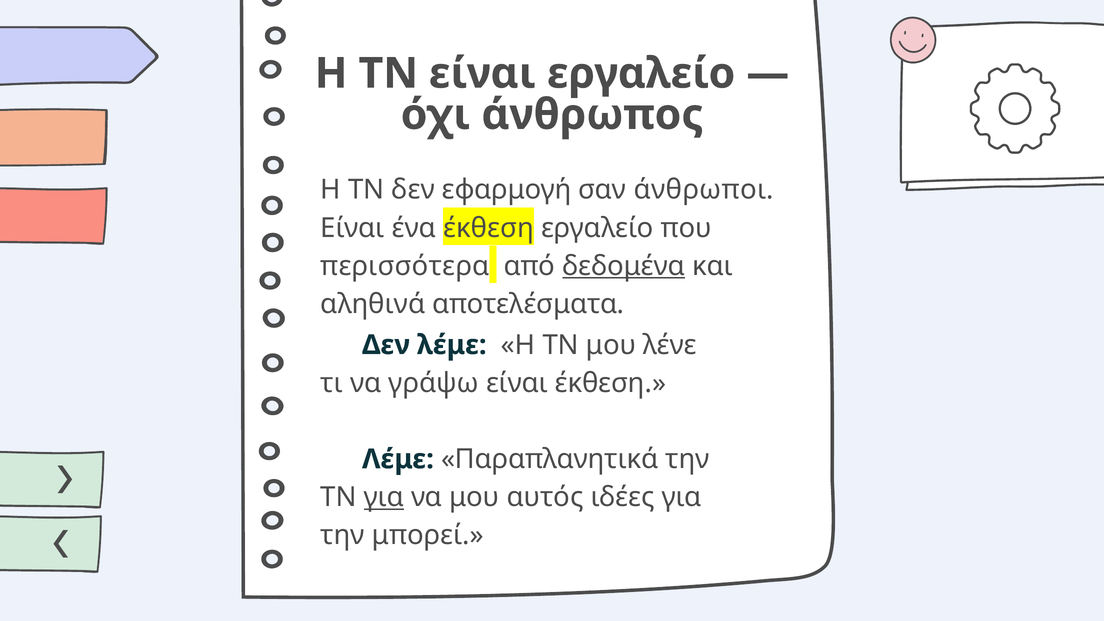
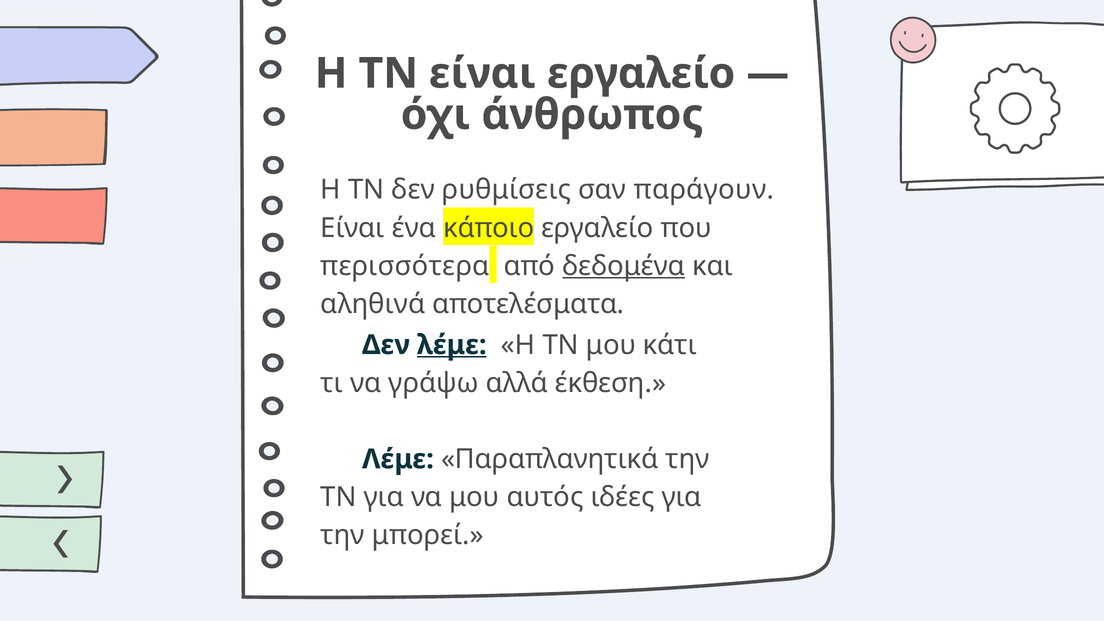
εφαρμογή: εφαρμογή -> ρυθμίσεις (507, 190)
άνθρωποι: άνθρωποι -> παράγουν (704, 190)
ένα έκθεση: έκθεση -> κάποιο (489, 228)
λέμε underline: none -> present (452, 345)
λένε: λένε -> κάτι (670, 345)
γράψω είναι: είναι -> αλλά (517, 383)
για underline: present -> none (384, 497)
